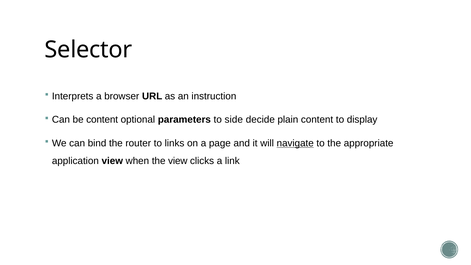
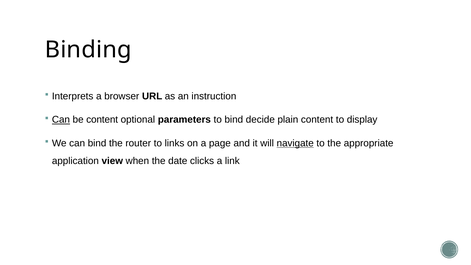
Selector: Selector -> Binding (88, 50)
Can underline: none -> present (61, 120)
to side: side -> bind (234, 120)
the view: view -> date (178, 161)
